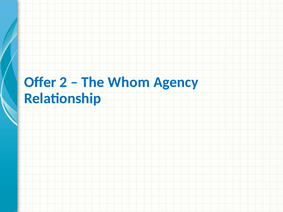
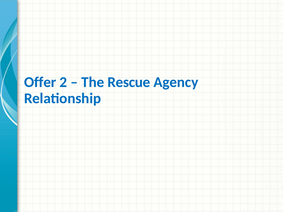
Whom: Whom -> Rescue (129, 82)
